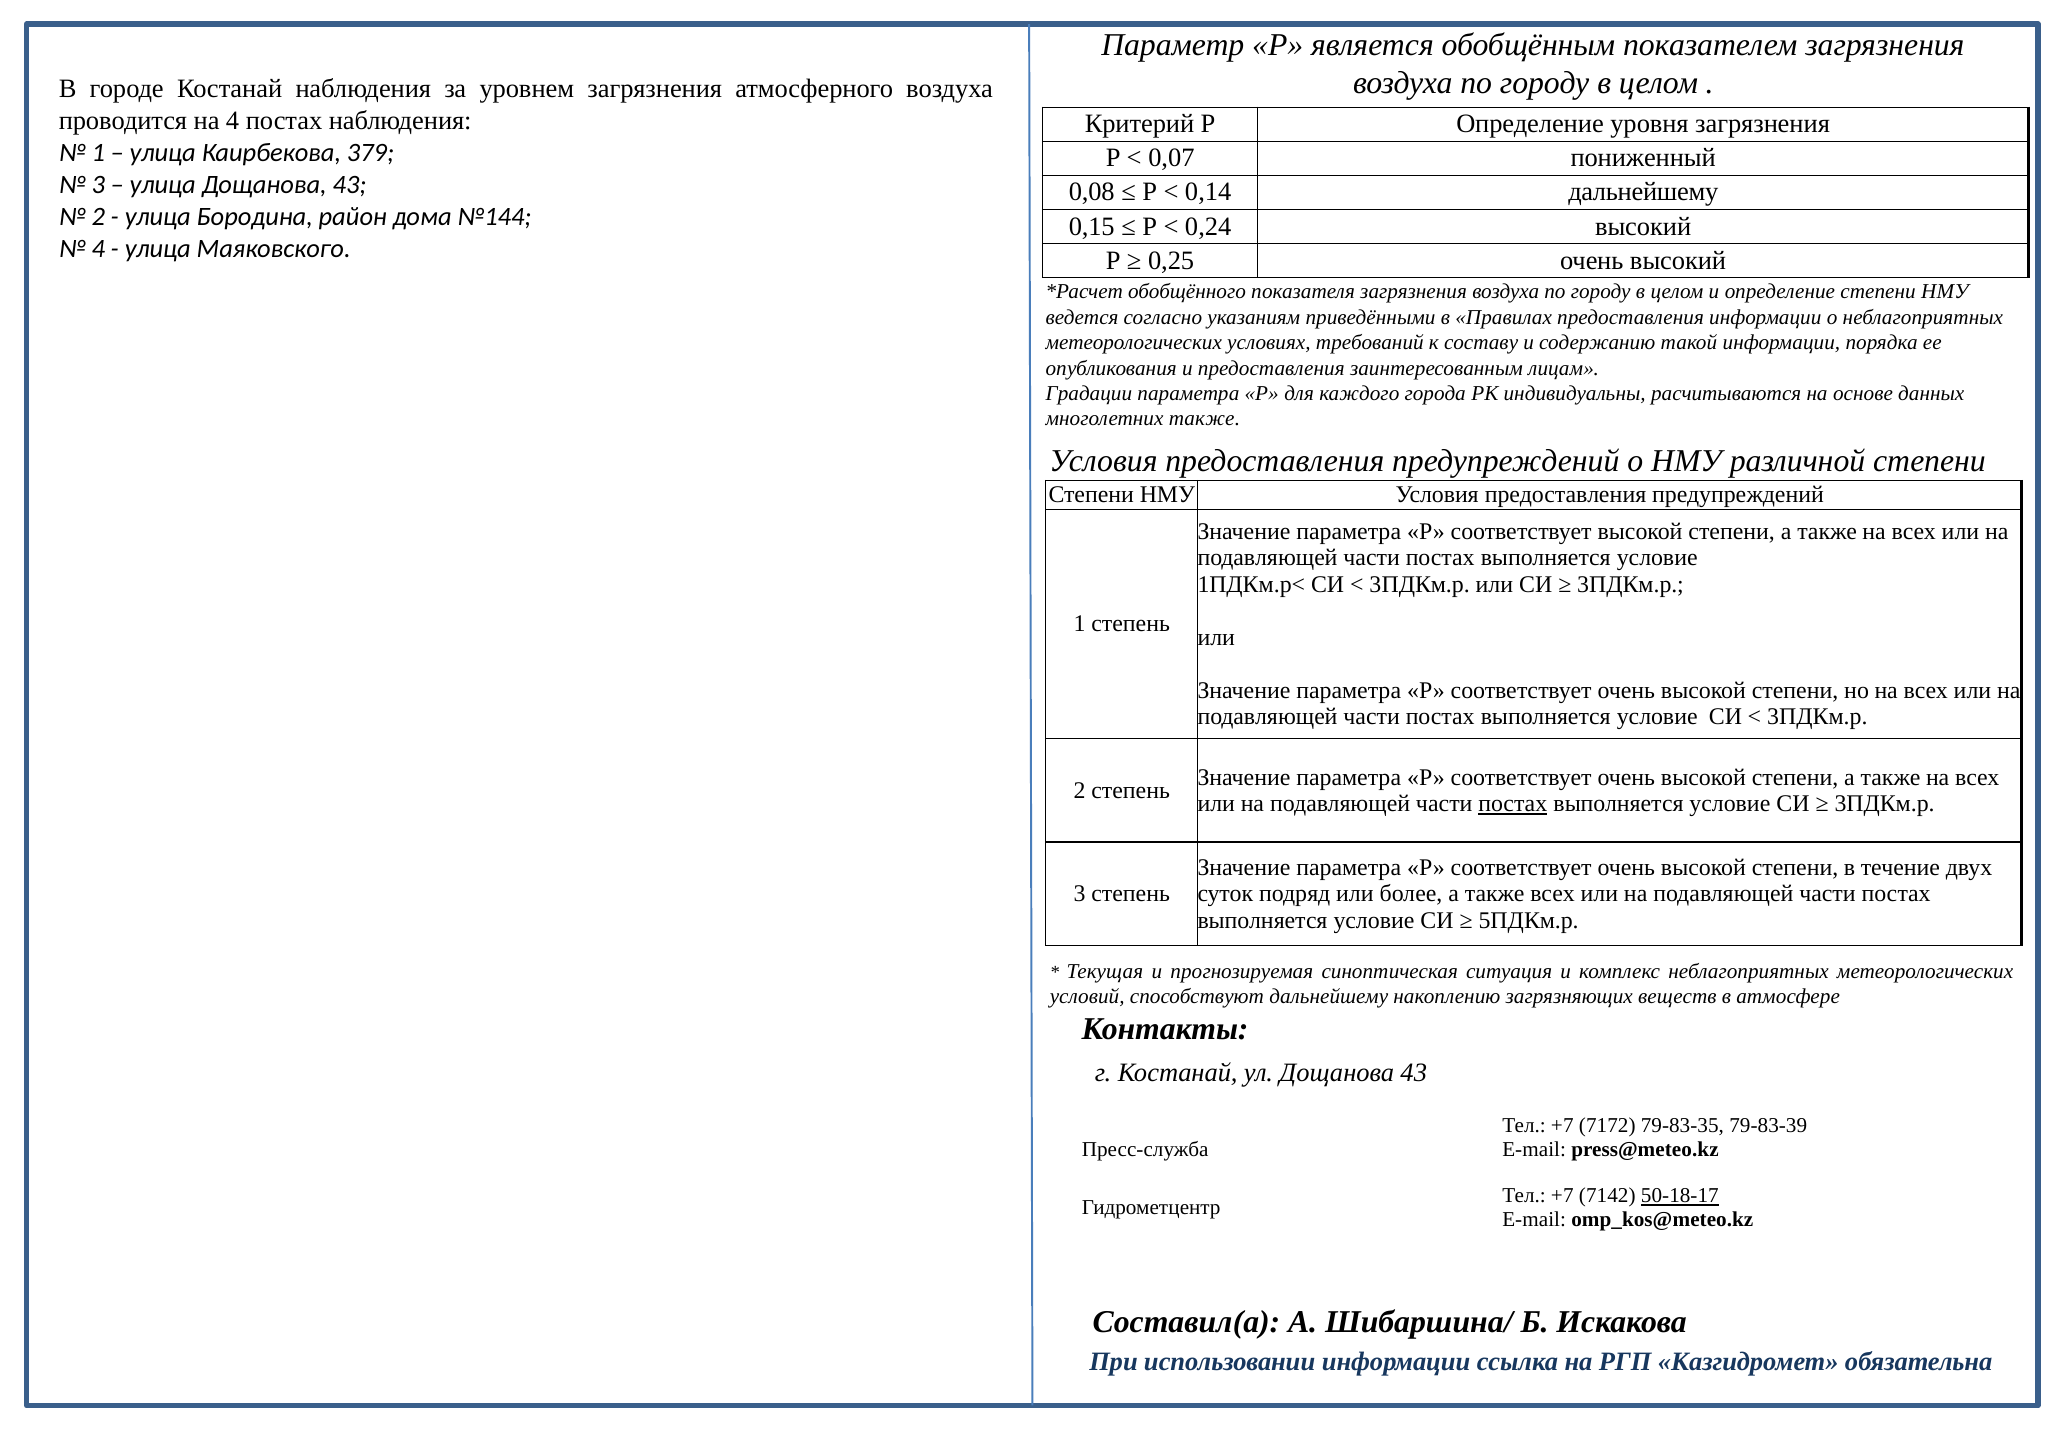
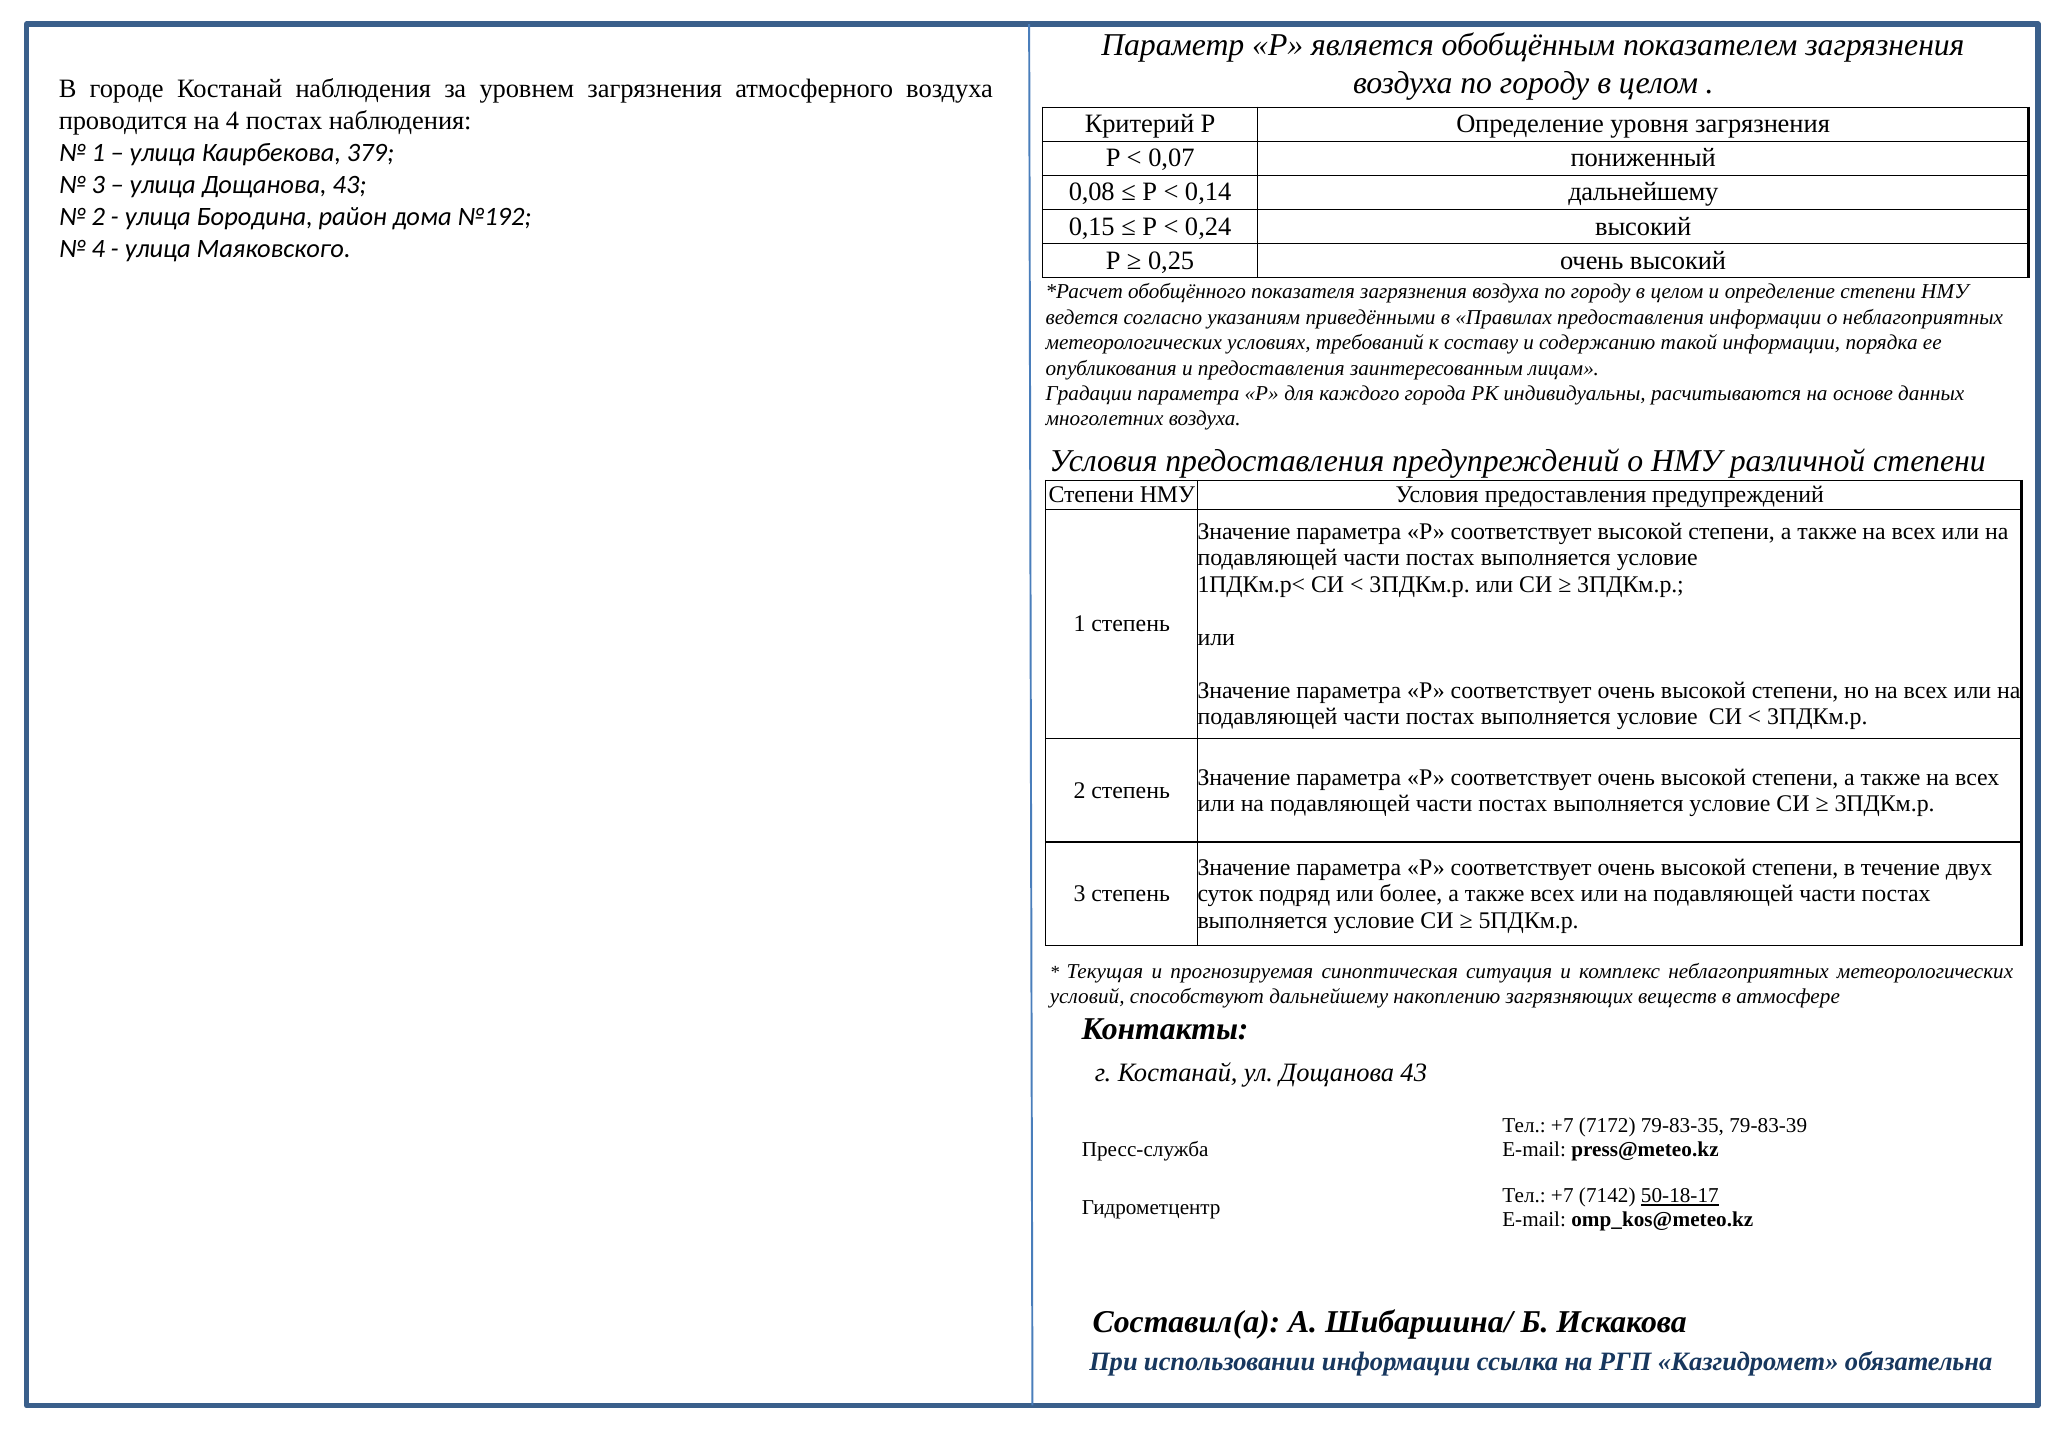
№144: №144 -> №192 (494, 216)
многолетних также: также -> воздуха (1205, 419)
постах underline: present -> none (1513, 804)
